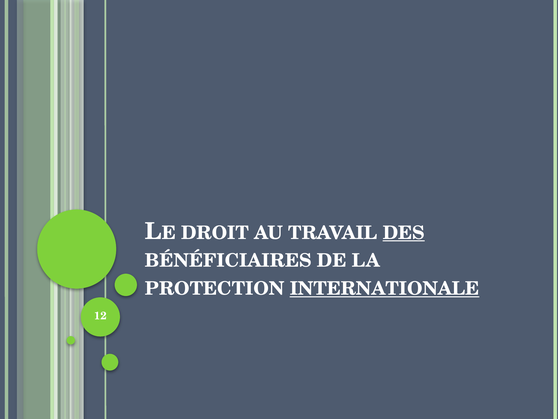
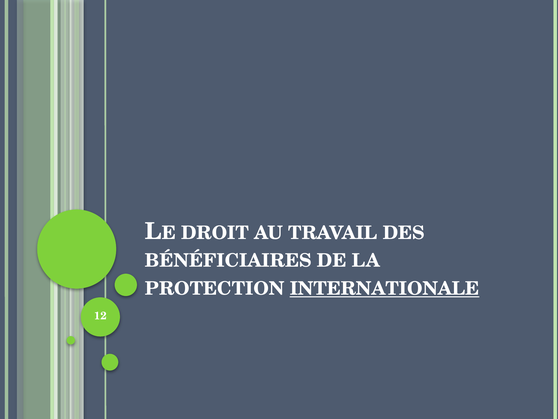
DES underline: present -> none (404, 233)
